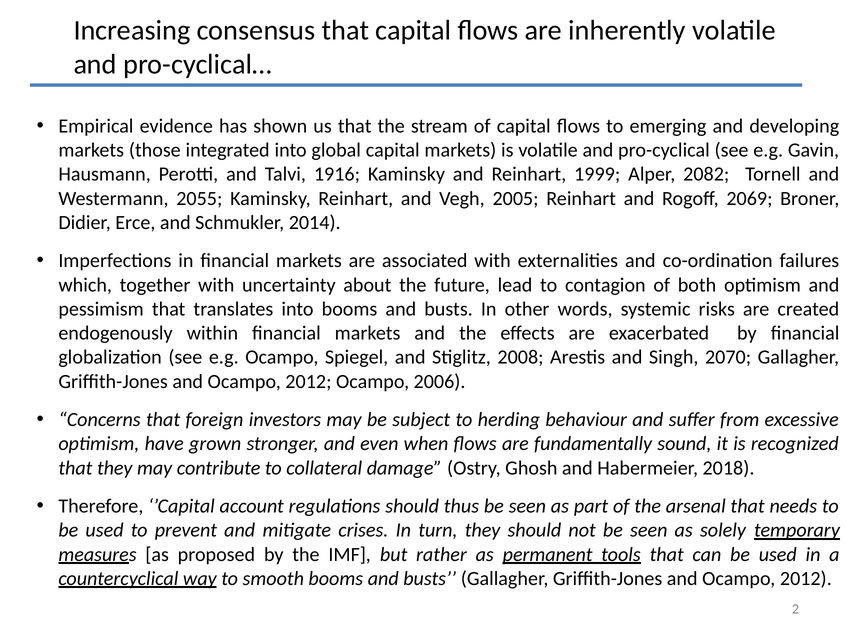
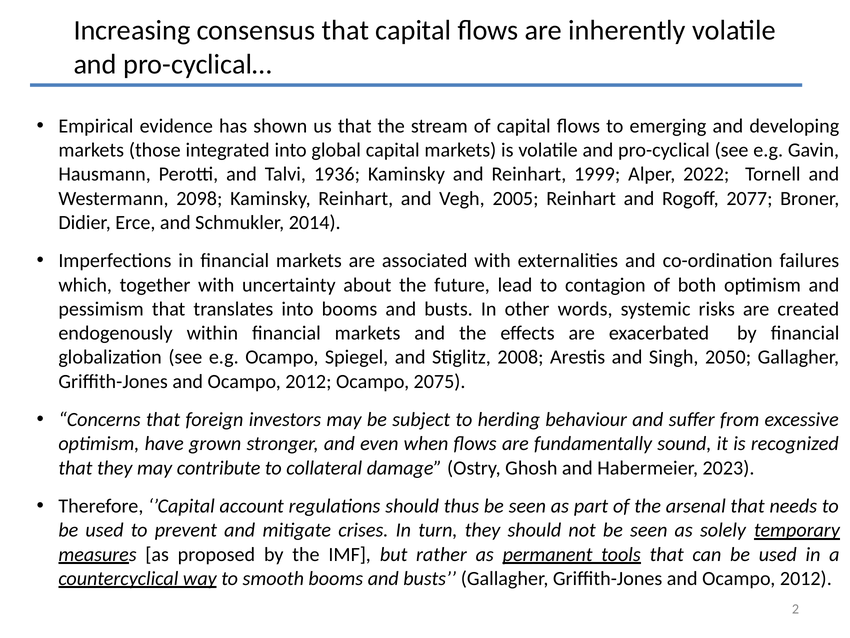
1916: 1916 -> 1936 (337, 174)
2082: 2082 -> 2022 (706, 174)
2055: 2055 -> 2098 (199, 198)
2069: 2069 -> 2077 (749, 198)
2070: 2070 -> 2050 (728, 357)
2006: 2006 -> 2075 (440, 381)
2018: 2018 -> 2023 (729, 468)
